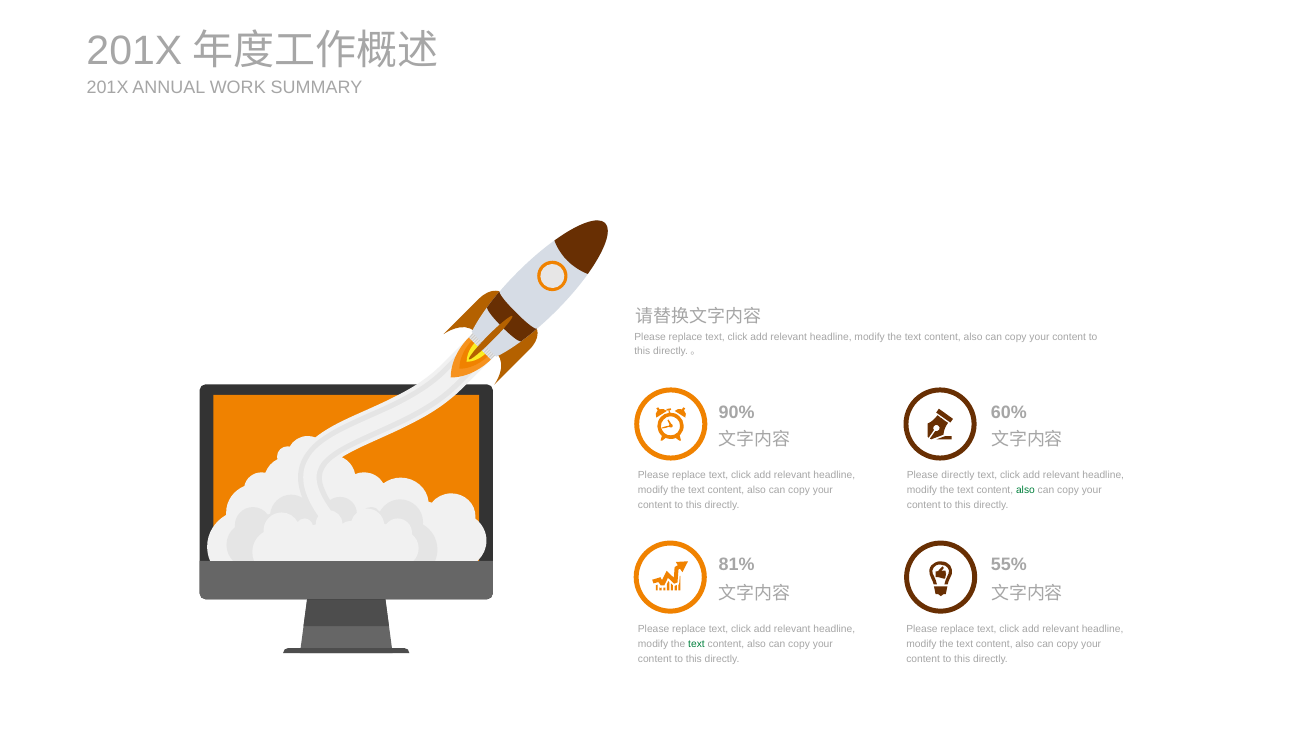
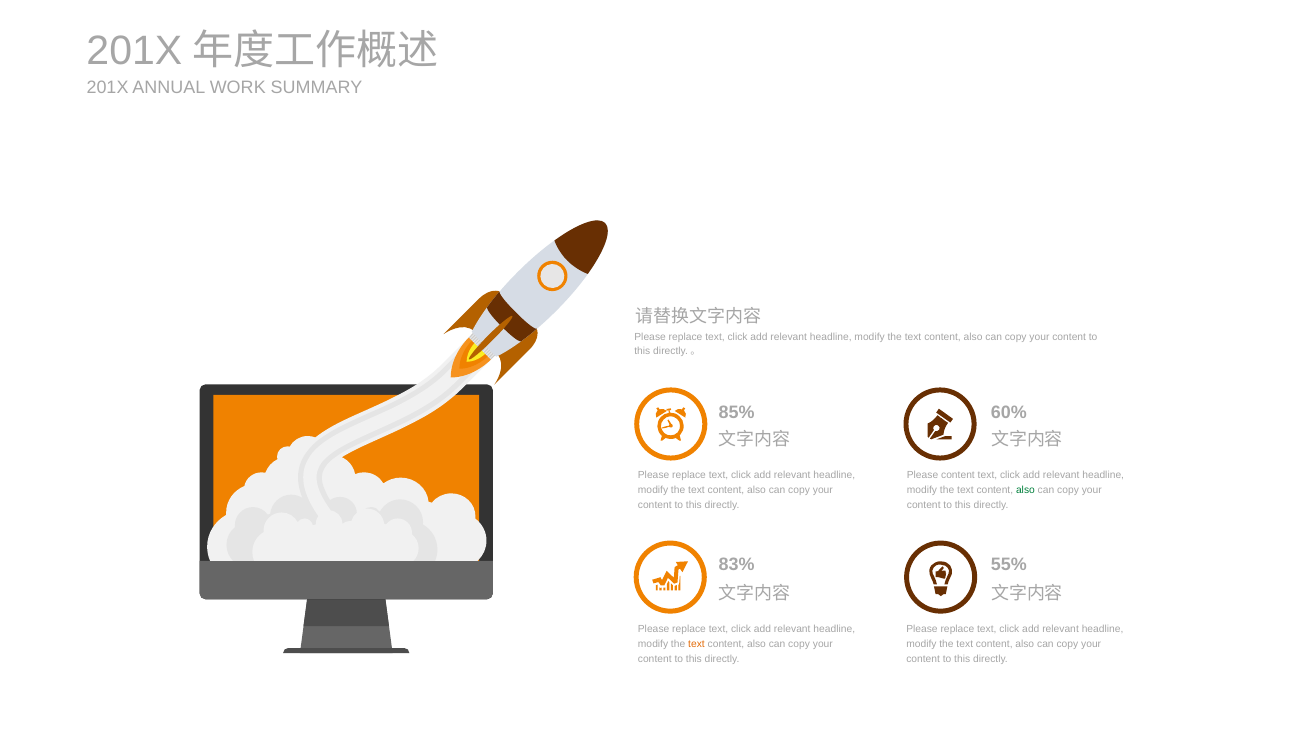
90%: 90% -> 85% (737, 412)
Please directly: directly -> content (958, 476)
81%: 81% -> 83% (737, 565)
text colour: green -> orange (696, 644)
